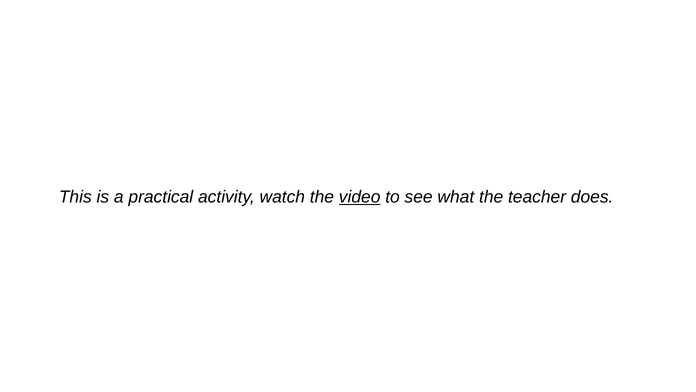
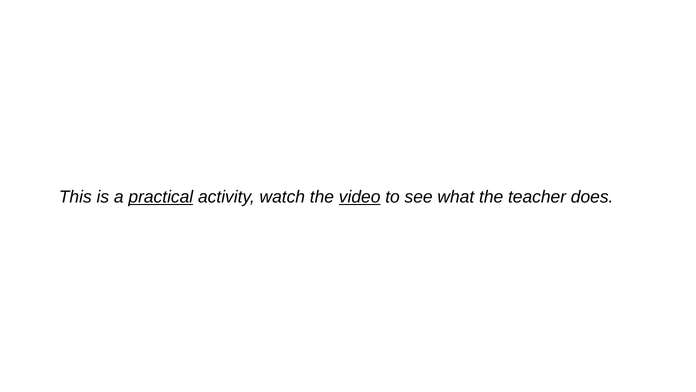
practical underline: none -> present (161, 197)
